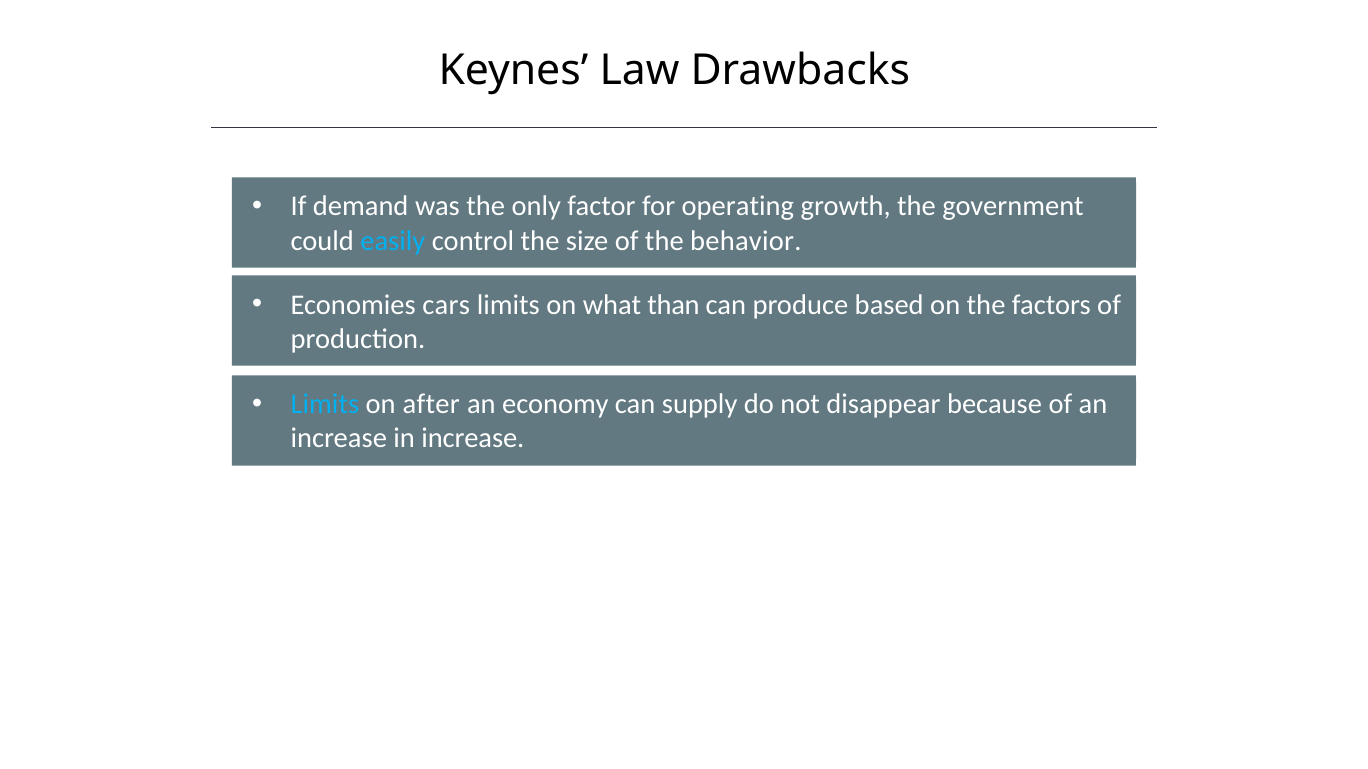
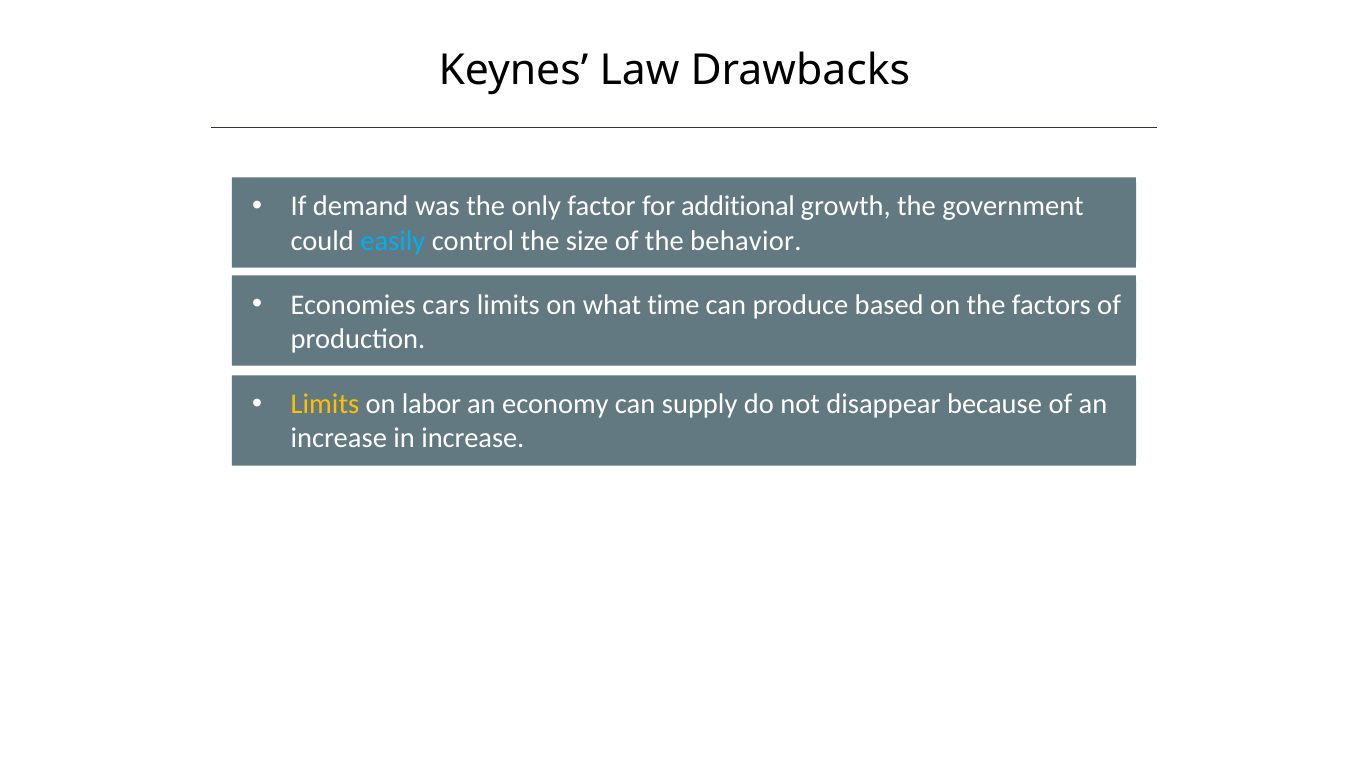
operating: operating -> additional (738, 207)
than: than -> time (673, 305)
Limits colour: light blue -> yellow (325, 405)
after: after -> labor (431, 405)
